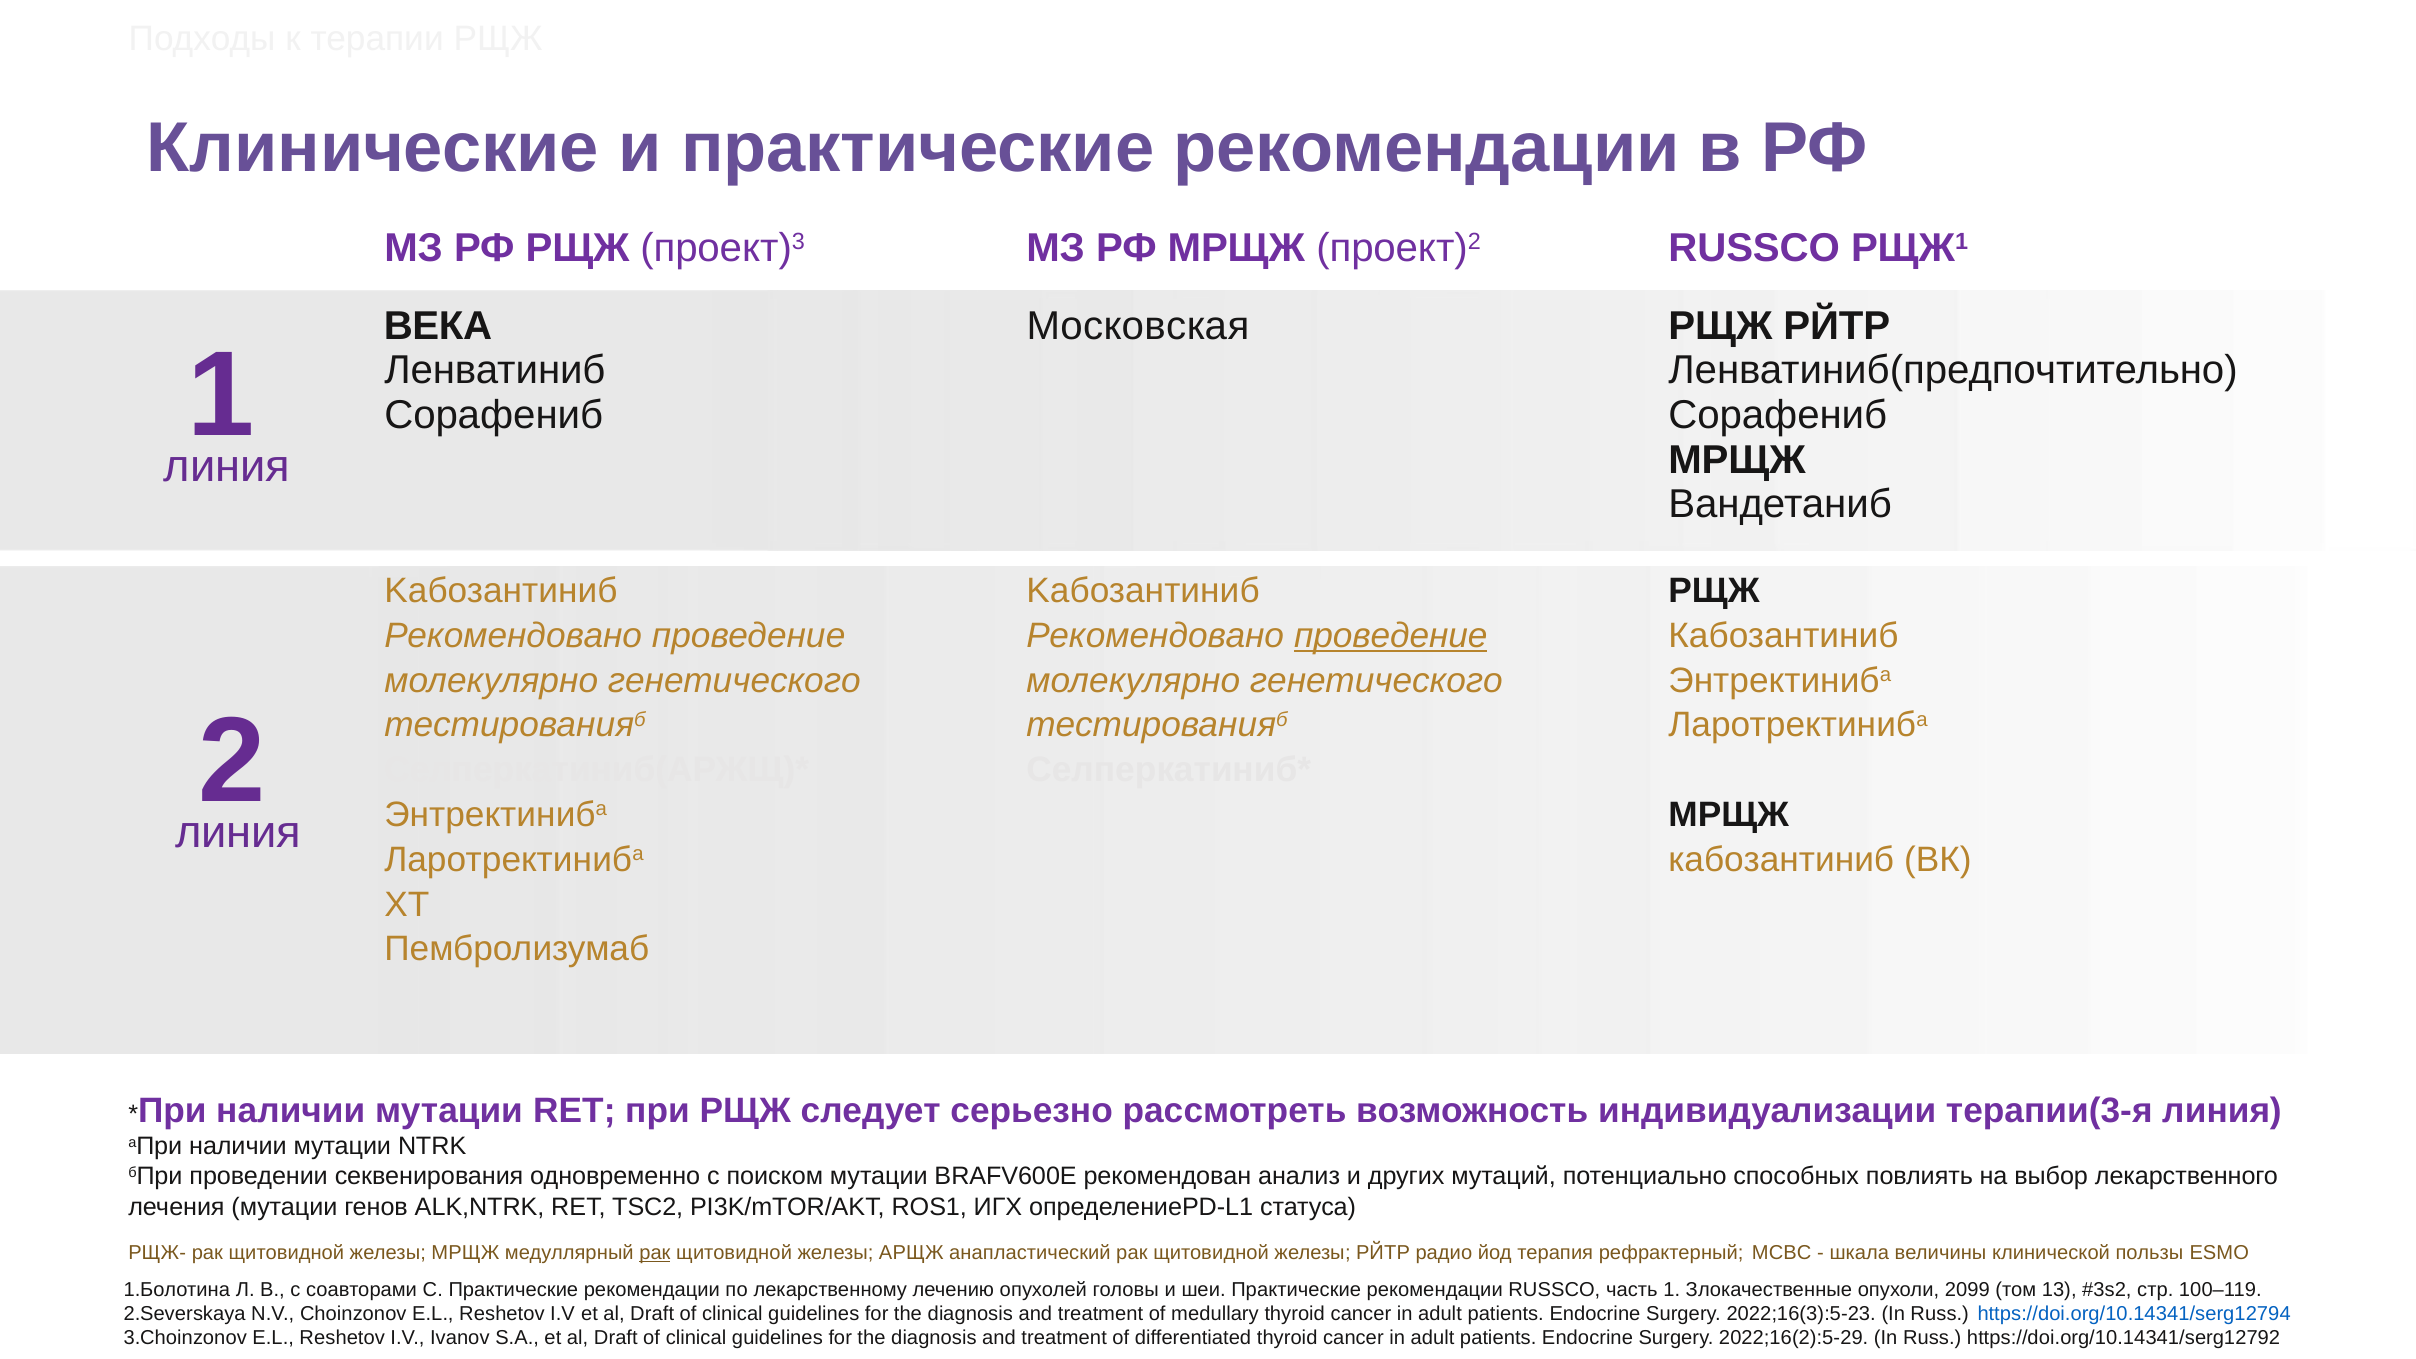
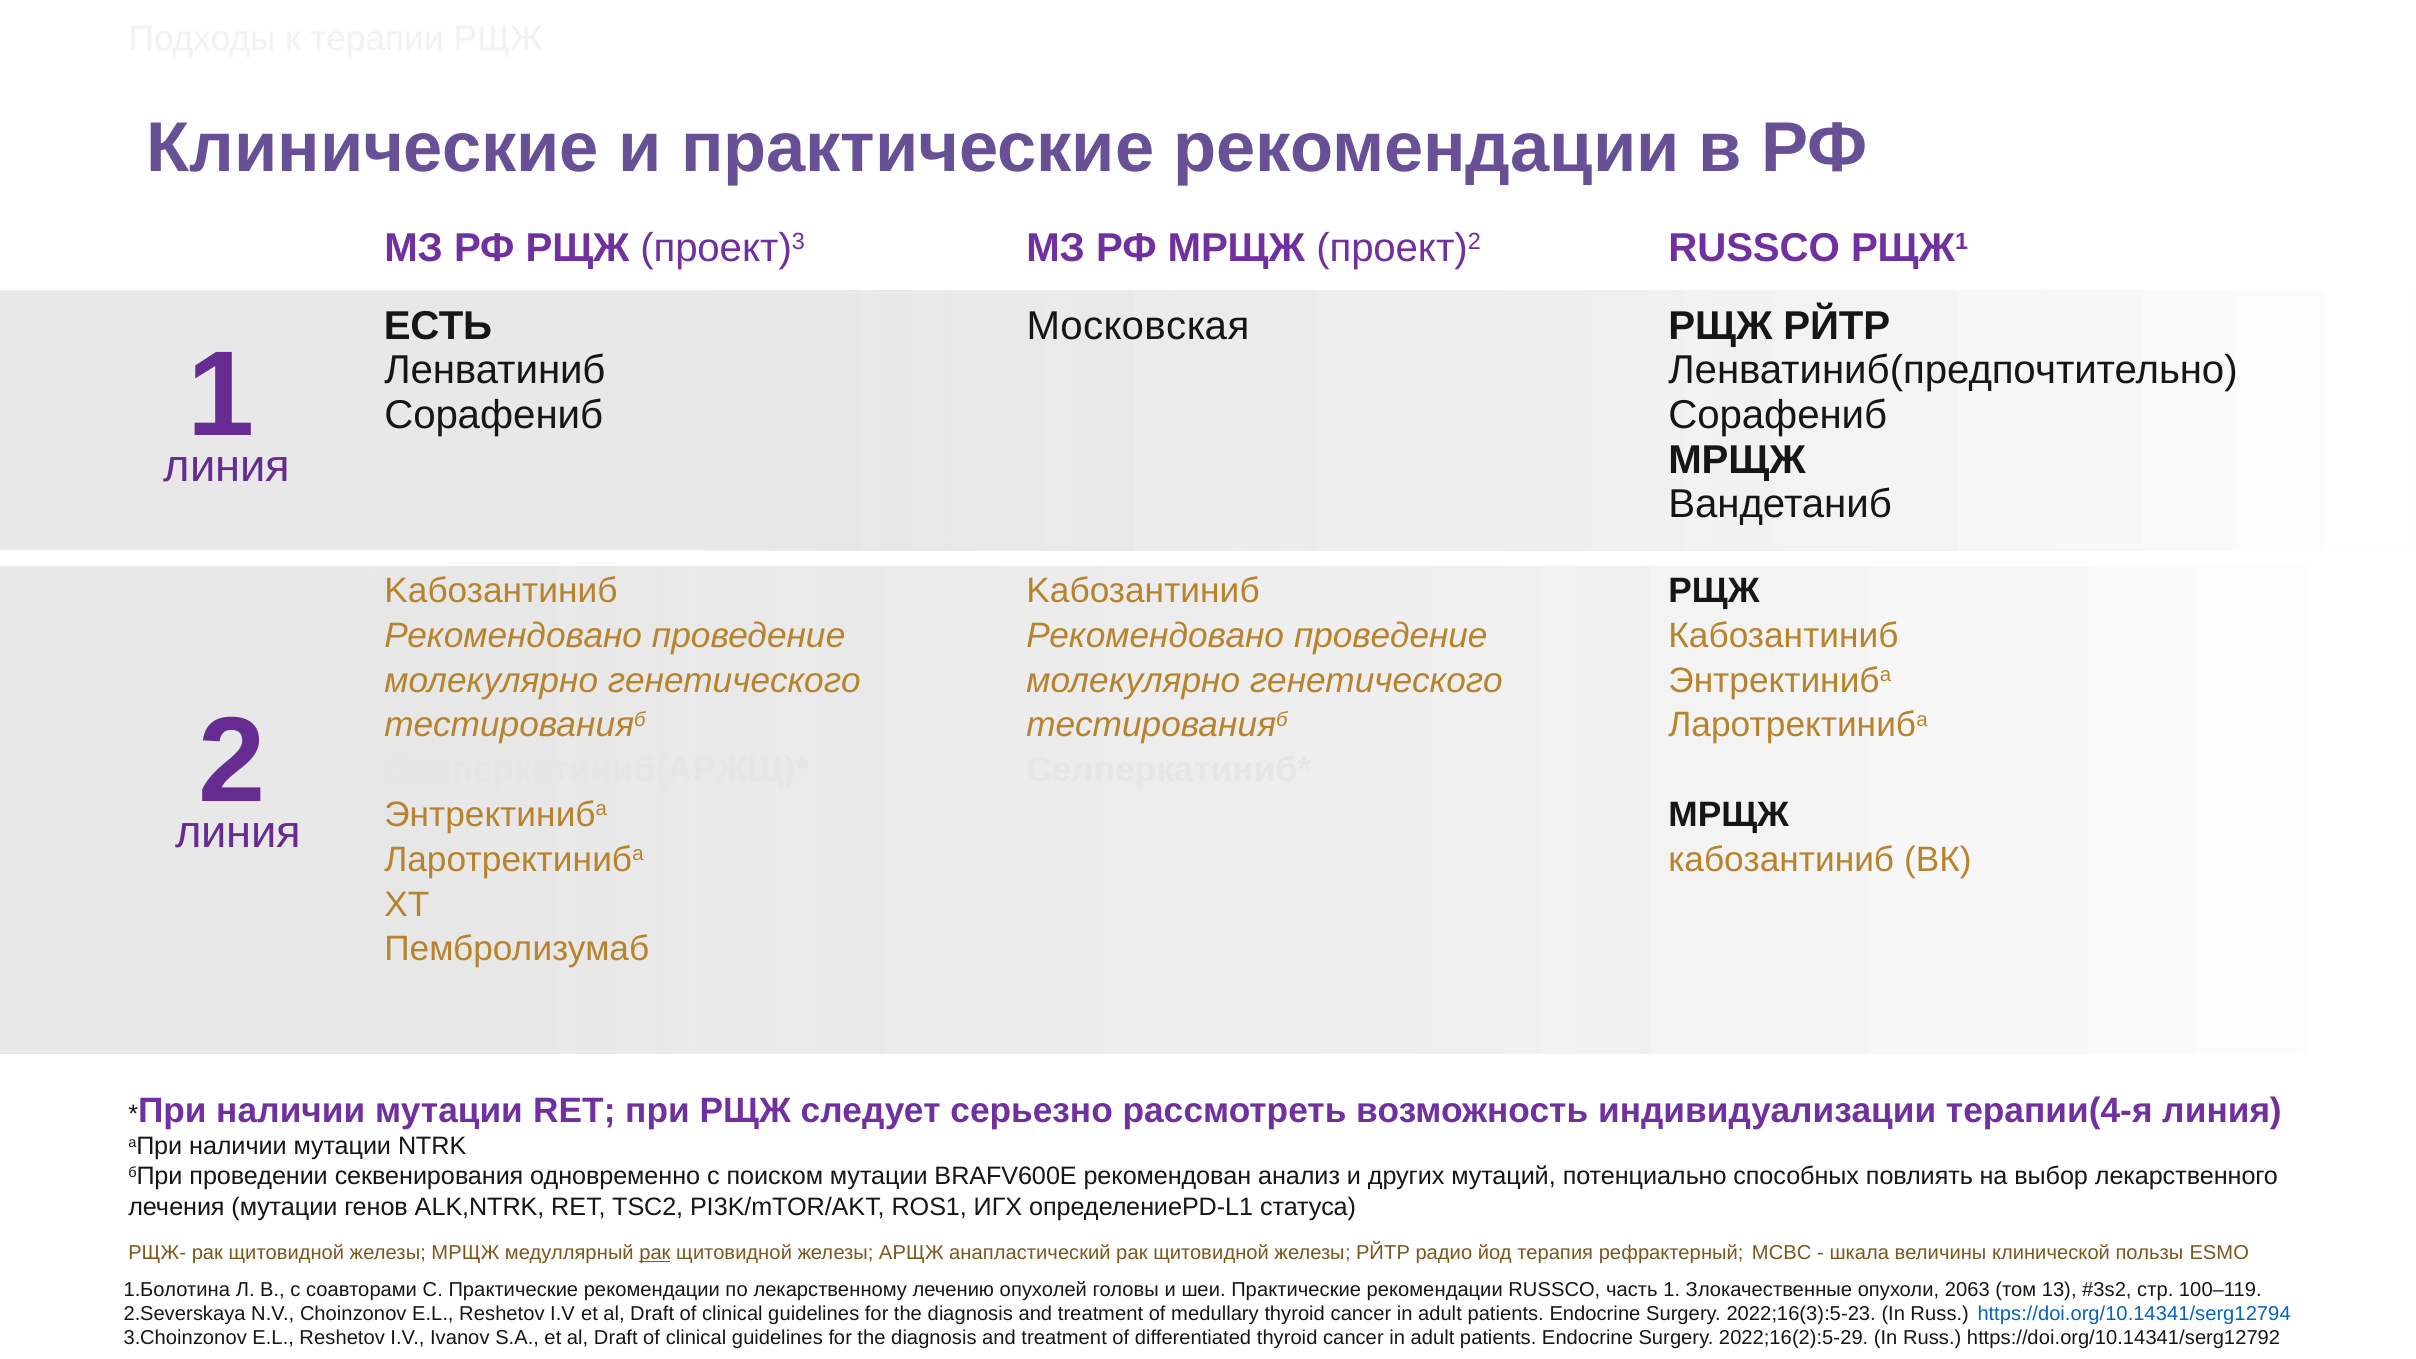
ВЕКА: ВЕКА -> ЕСТЬ (438, 326)
проведение underline: present -> none (1391, 636)
терапии(3-я: терапии(3-я -> терапии(4-я (2049, 1111)
2099: 2099 -> 2063 (1967, 1290)
